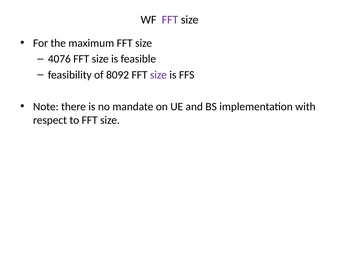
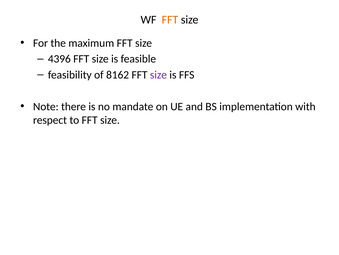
FFT colour: purple -> orange (170, 20)
4076: 4076 -> 4396 (59, 59)
8092: 8092 -> 8162 (118, 75)
